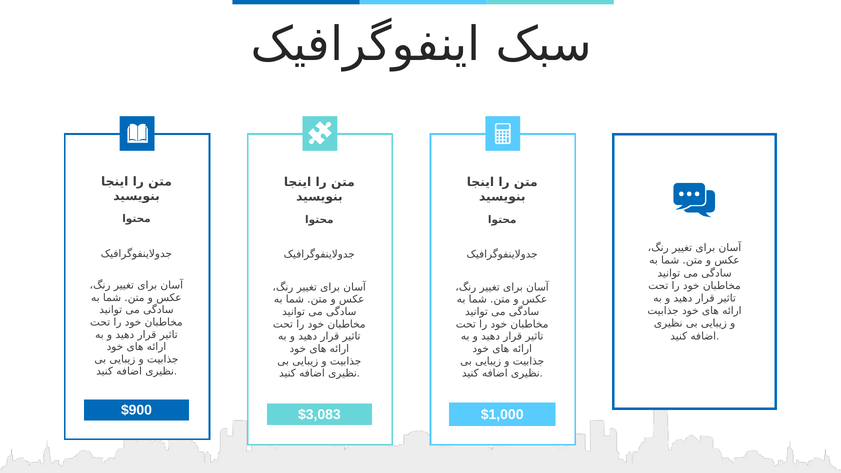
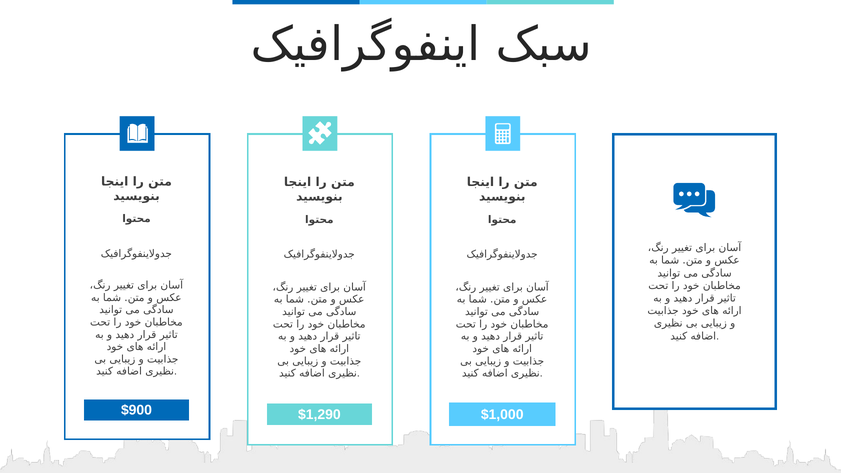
$3,083: $3,083 -> $1,290 (319, 414)
